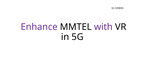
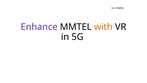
with colour: purple -> orange (103, 27)
